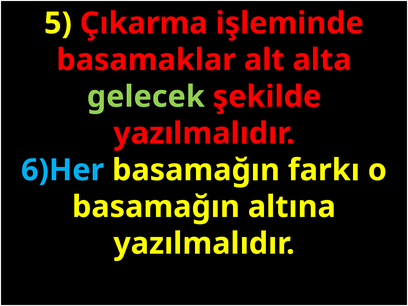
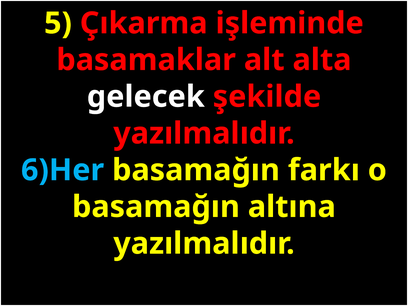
gelecek colour: light green -> white (146, 97)
